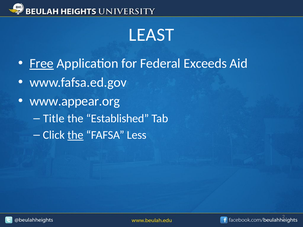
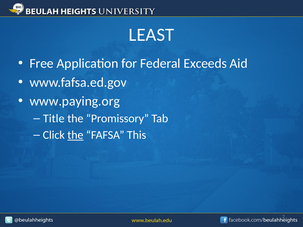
Free underline: present -> none (42, 64)
www.appear.org: www.appear.org -> www.paying.org (75, 101)
Established: Established -> Promissory (117, 119)
Less: Less -> This (137, 135)
